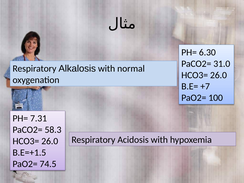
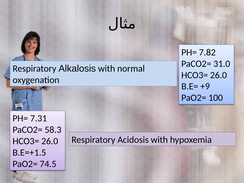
6.30: 6.30 -> 7.82 (207, 52)
+7: +7 -> +9 (205, 86)
